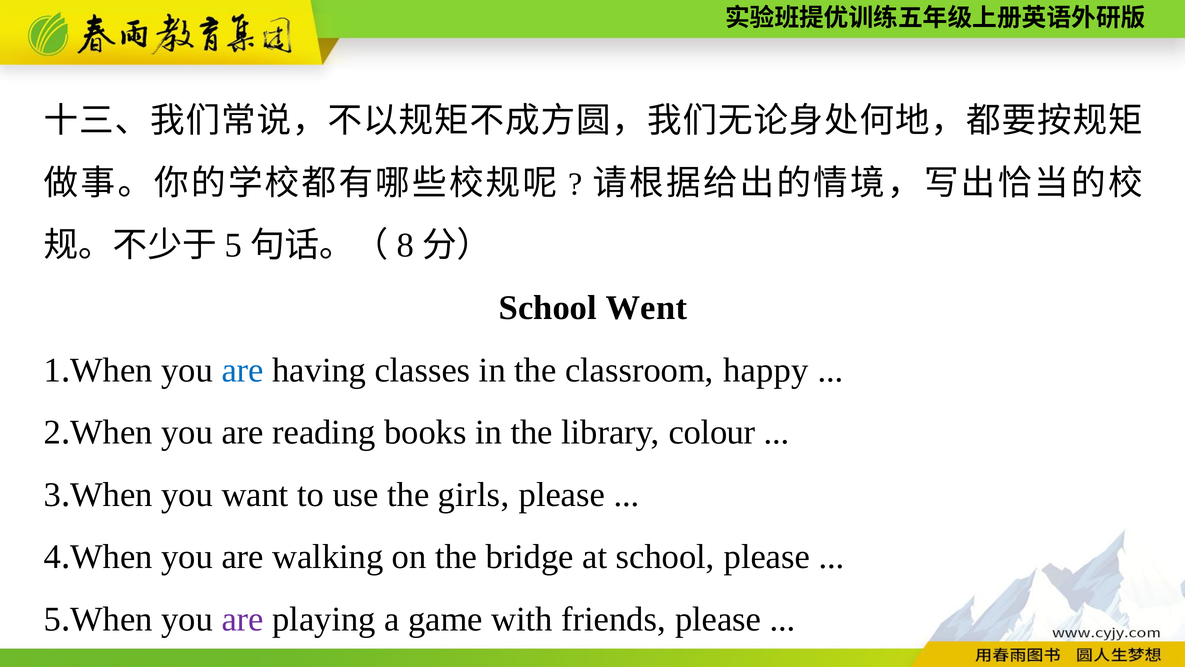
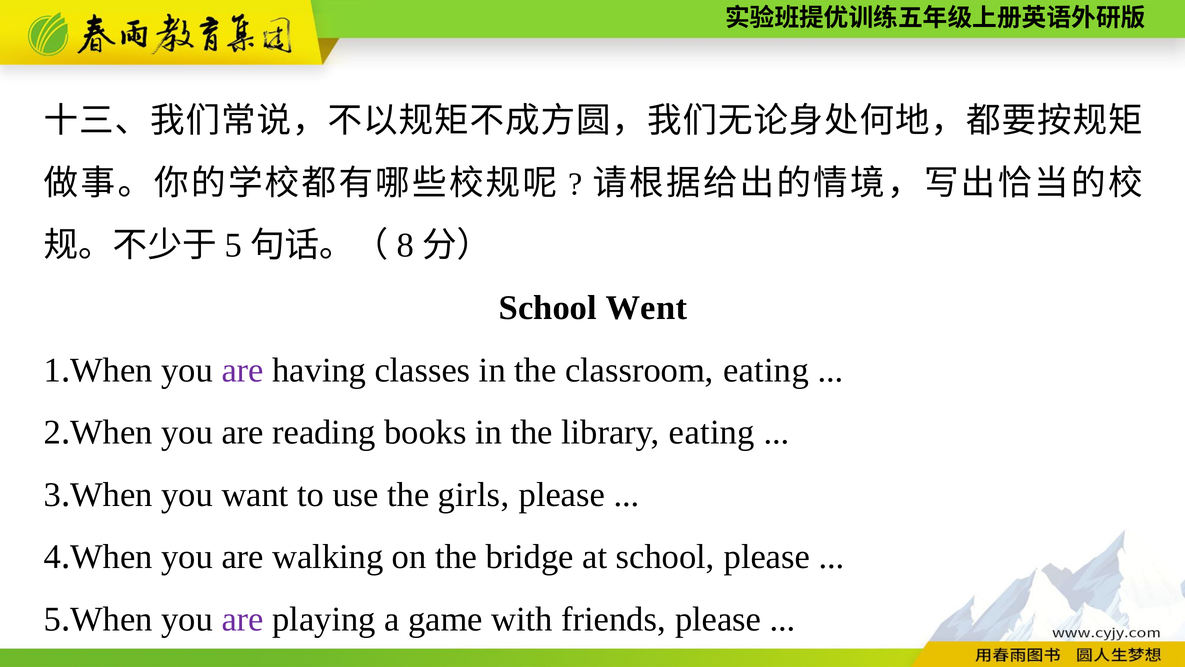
are colour: blue -> purple (243, 370)
classroom happy: happy -> eating (766, 370)
library colour: colour -> eating (712, 432)
